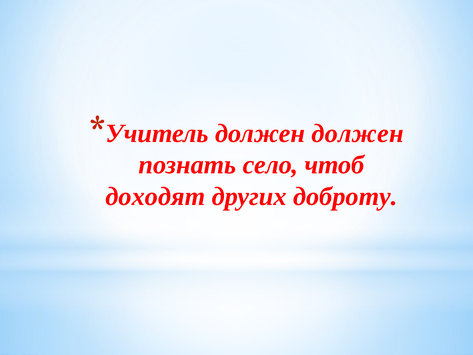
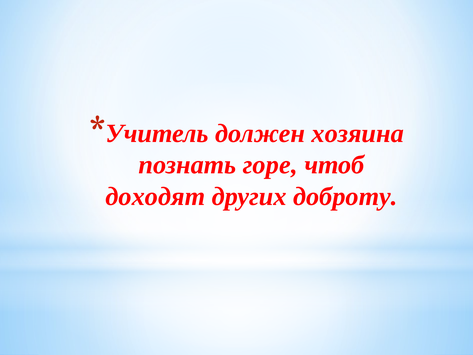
должен должен: должен -> хозяина (358, 133)
село: село -> горе (270, 165)
